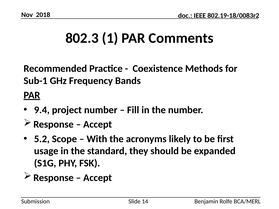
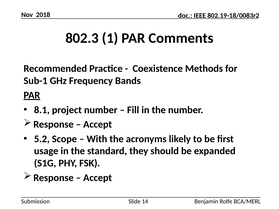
9.4: 9.4 -> 8.1 (42, 110)
